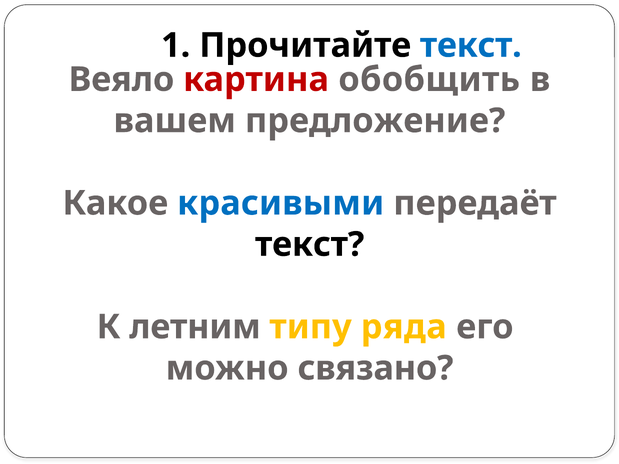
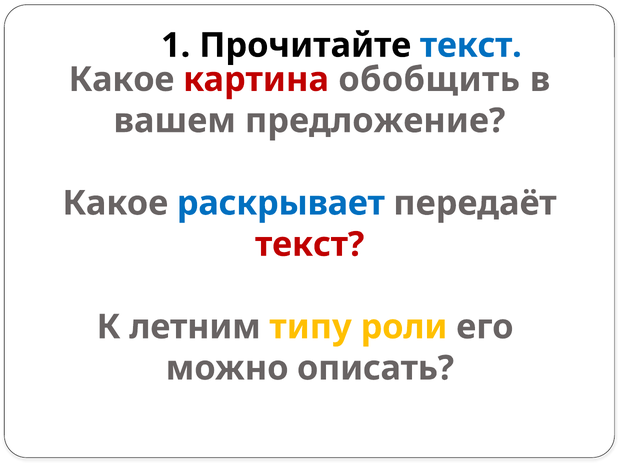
Веяло: Веяло -> Какое (121, 80)
красивыми: красивыми -> раскрывает (281, 203)
текст colour: black -> red (310, 245)
ряда: ряда -> роли (404, 327)
связано: связано -> описать (376, 368)
